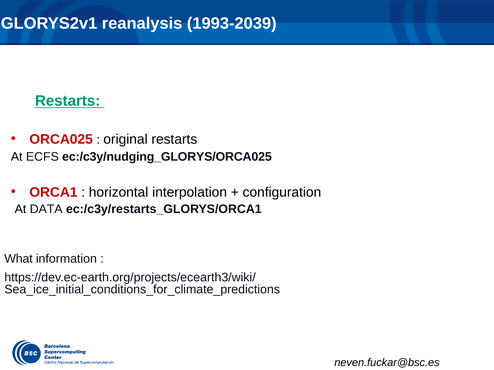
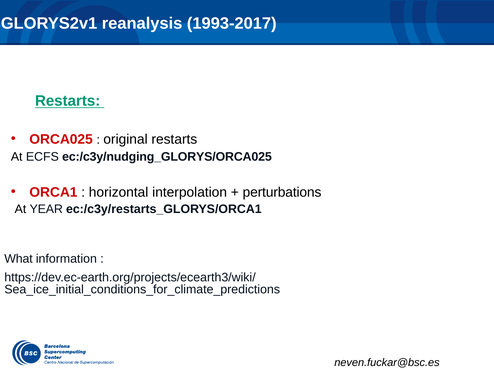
1993-2039: 1993-2039 -> 1993-2017 (232, 24)
configuration: configuration -> perturbations (282, 193)
DATA: DATA -> YEAR (46, 209)
